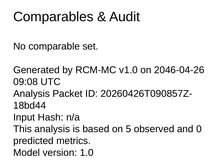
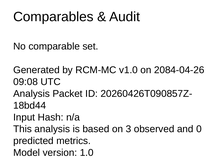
2046-04-26: 2046-04-26 -> 2084-04-26 (179, 70)
5: 5 -> 3 (128, 129)
